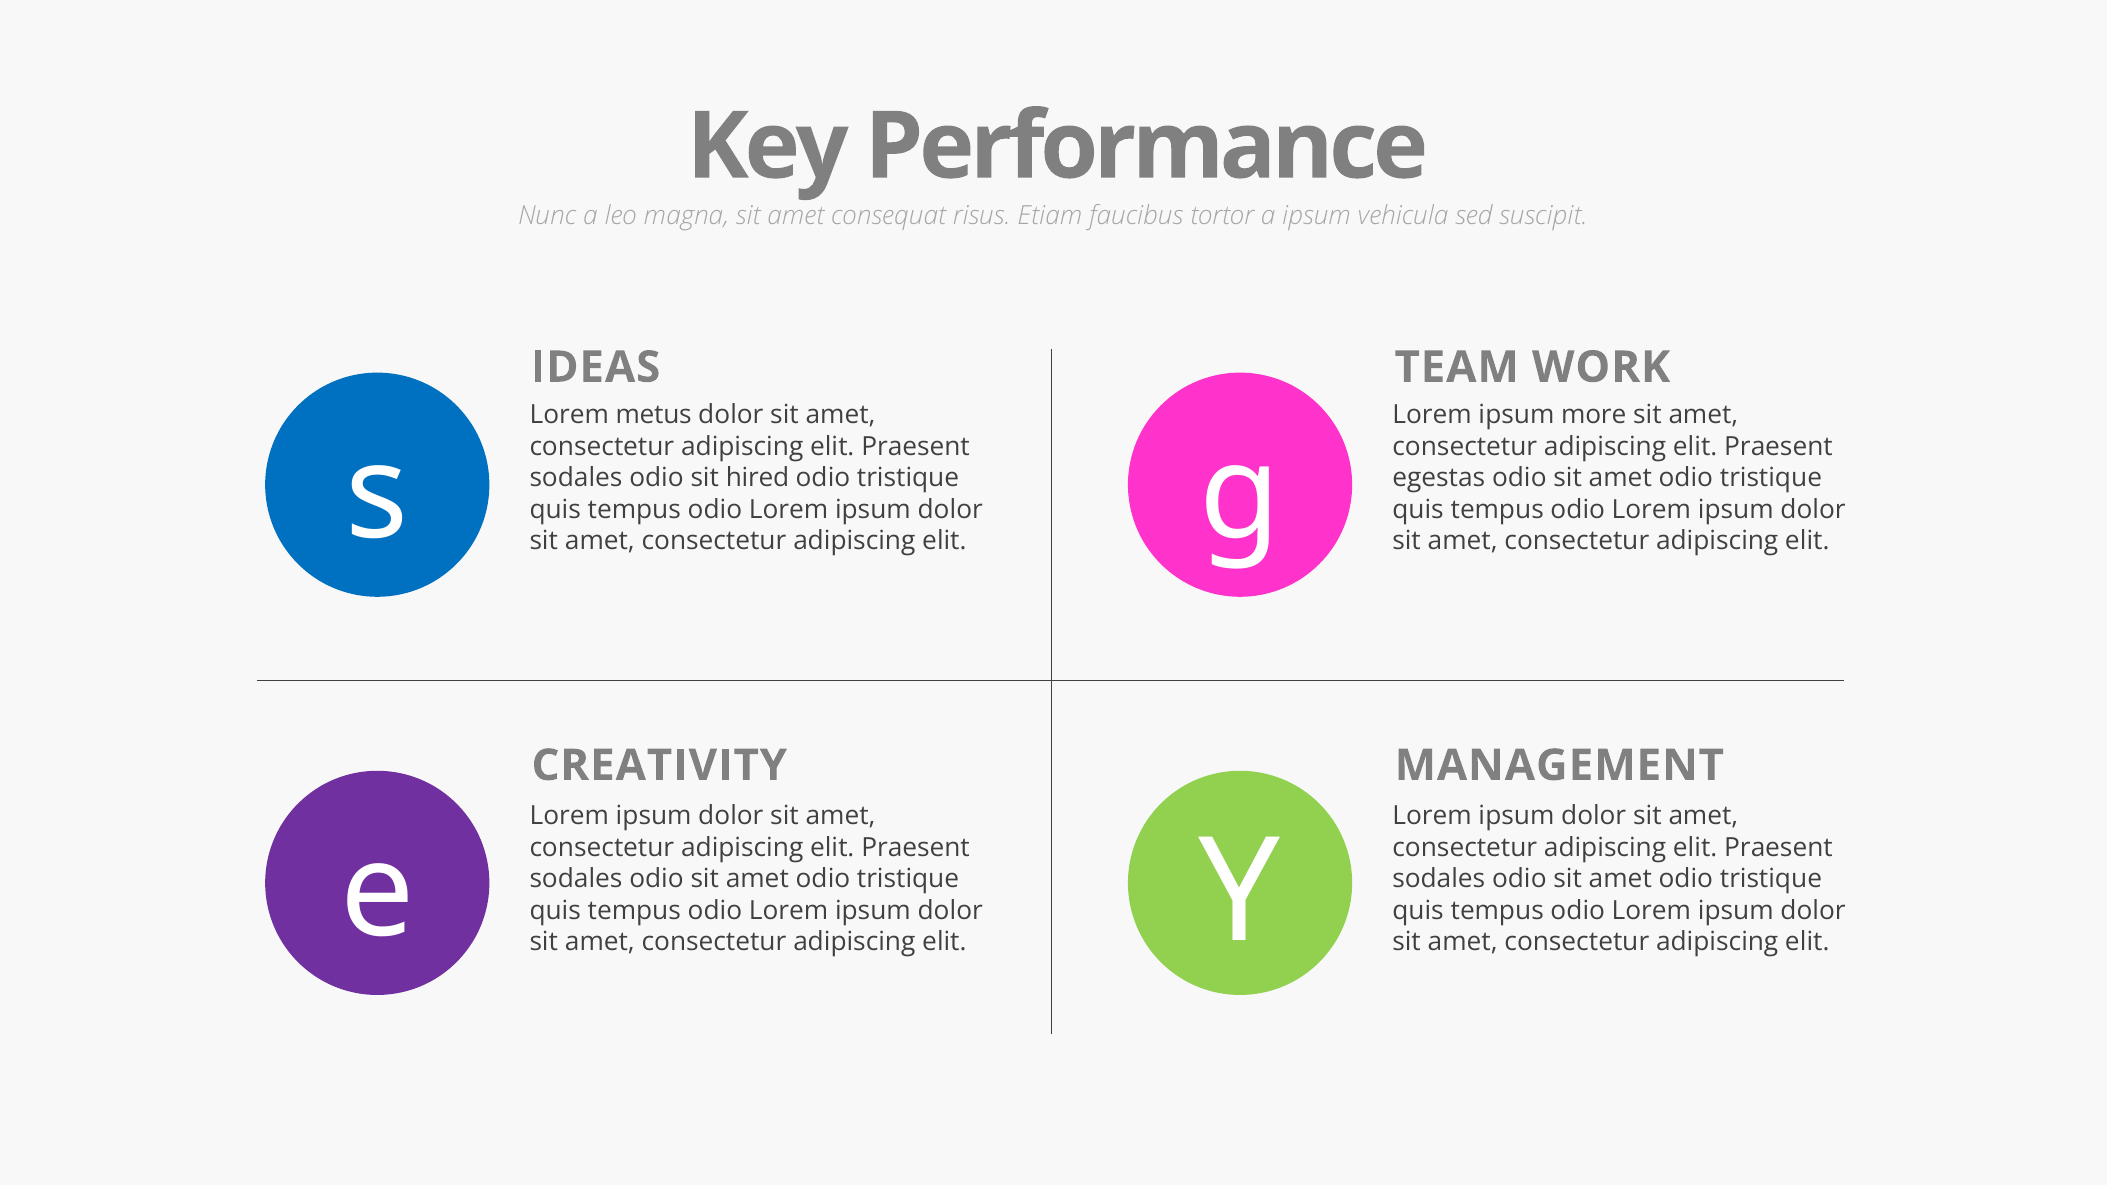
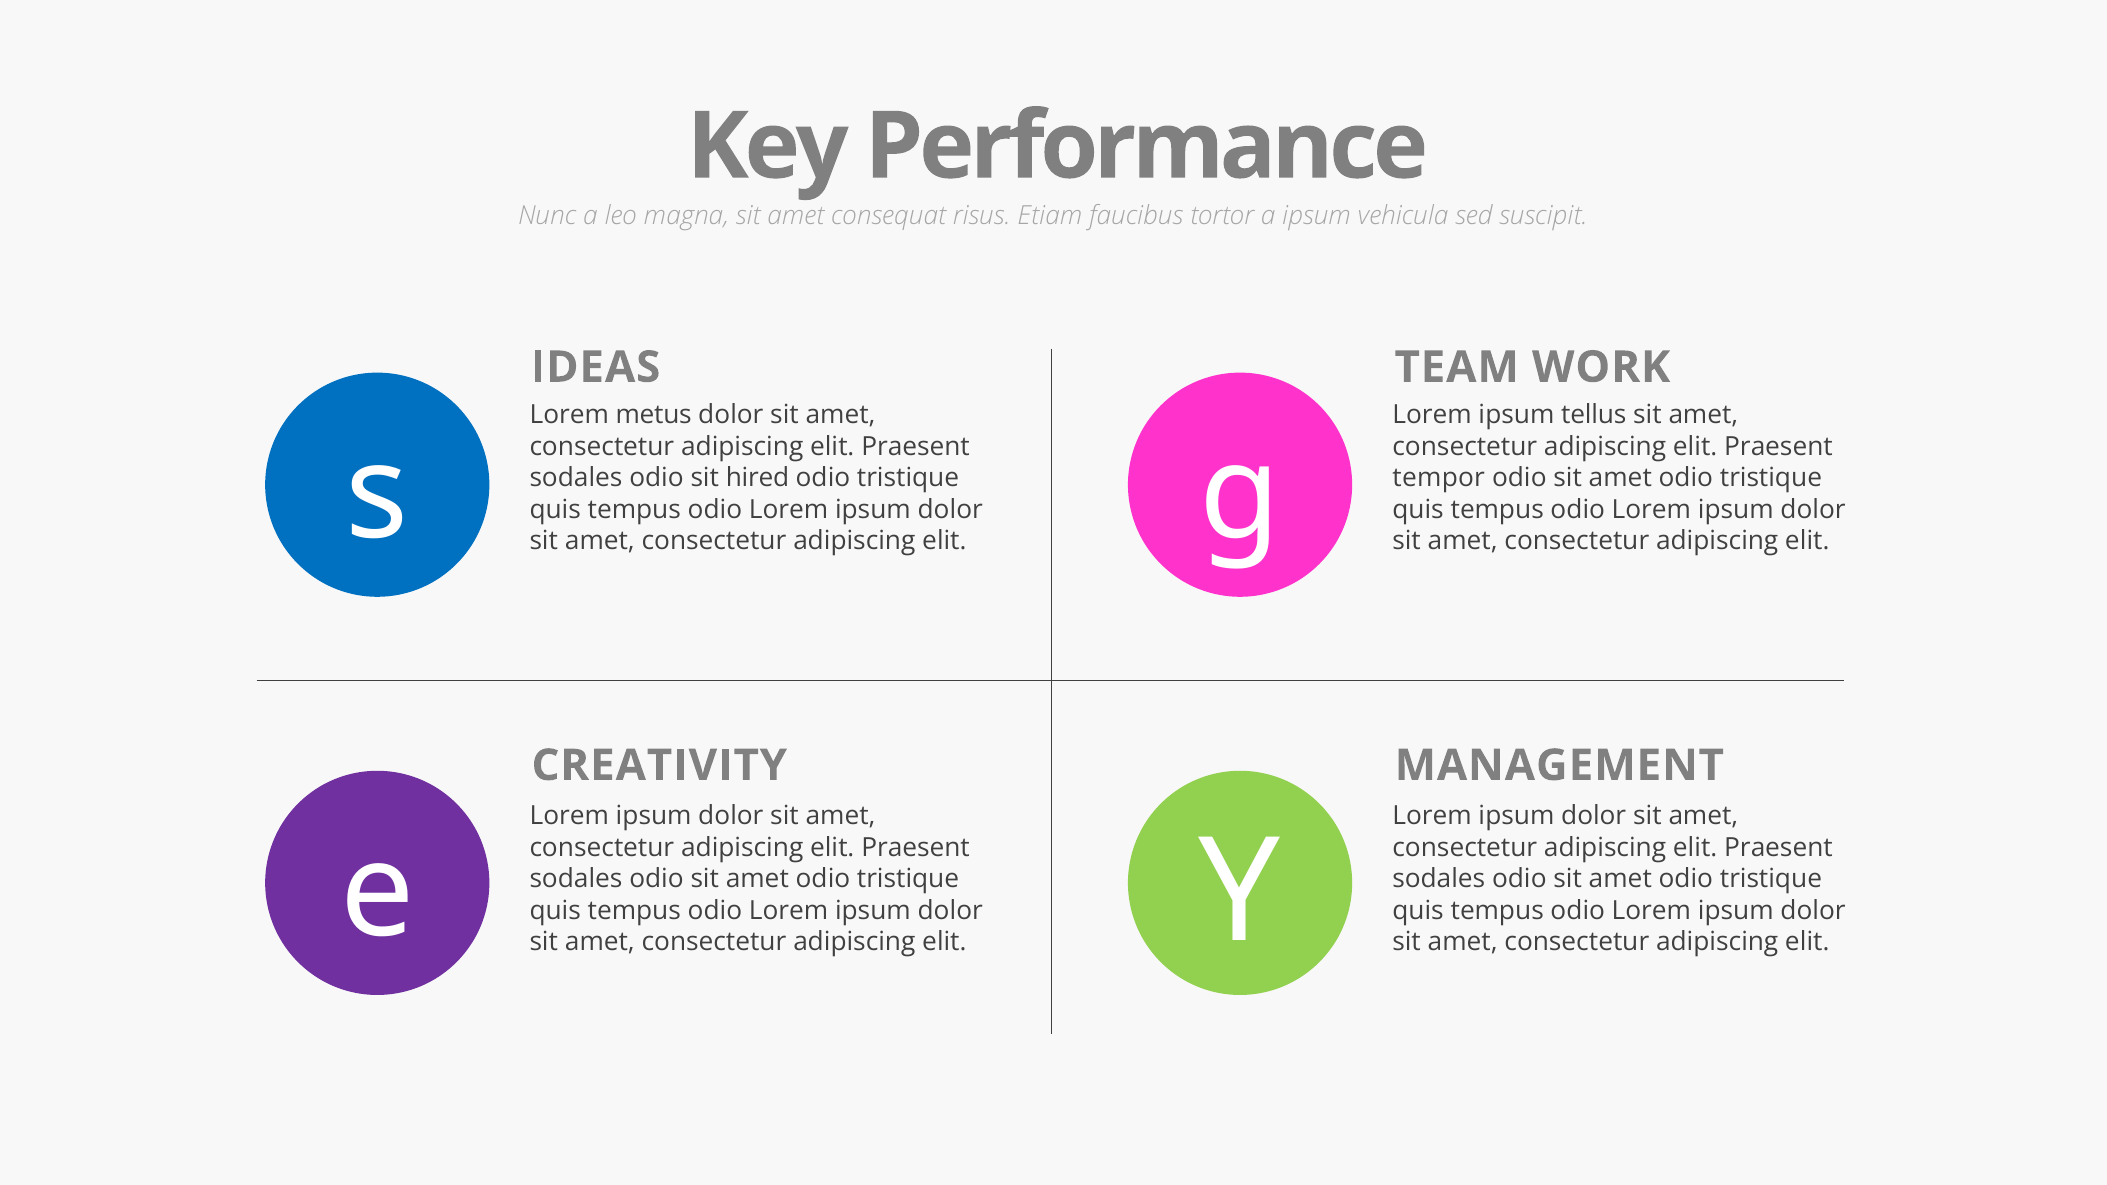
more: more -> tellus (1594, 415)
egestas: egestas -> tempor (1439, 478)
